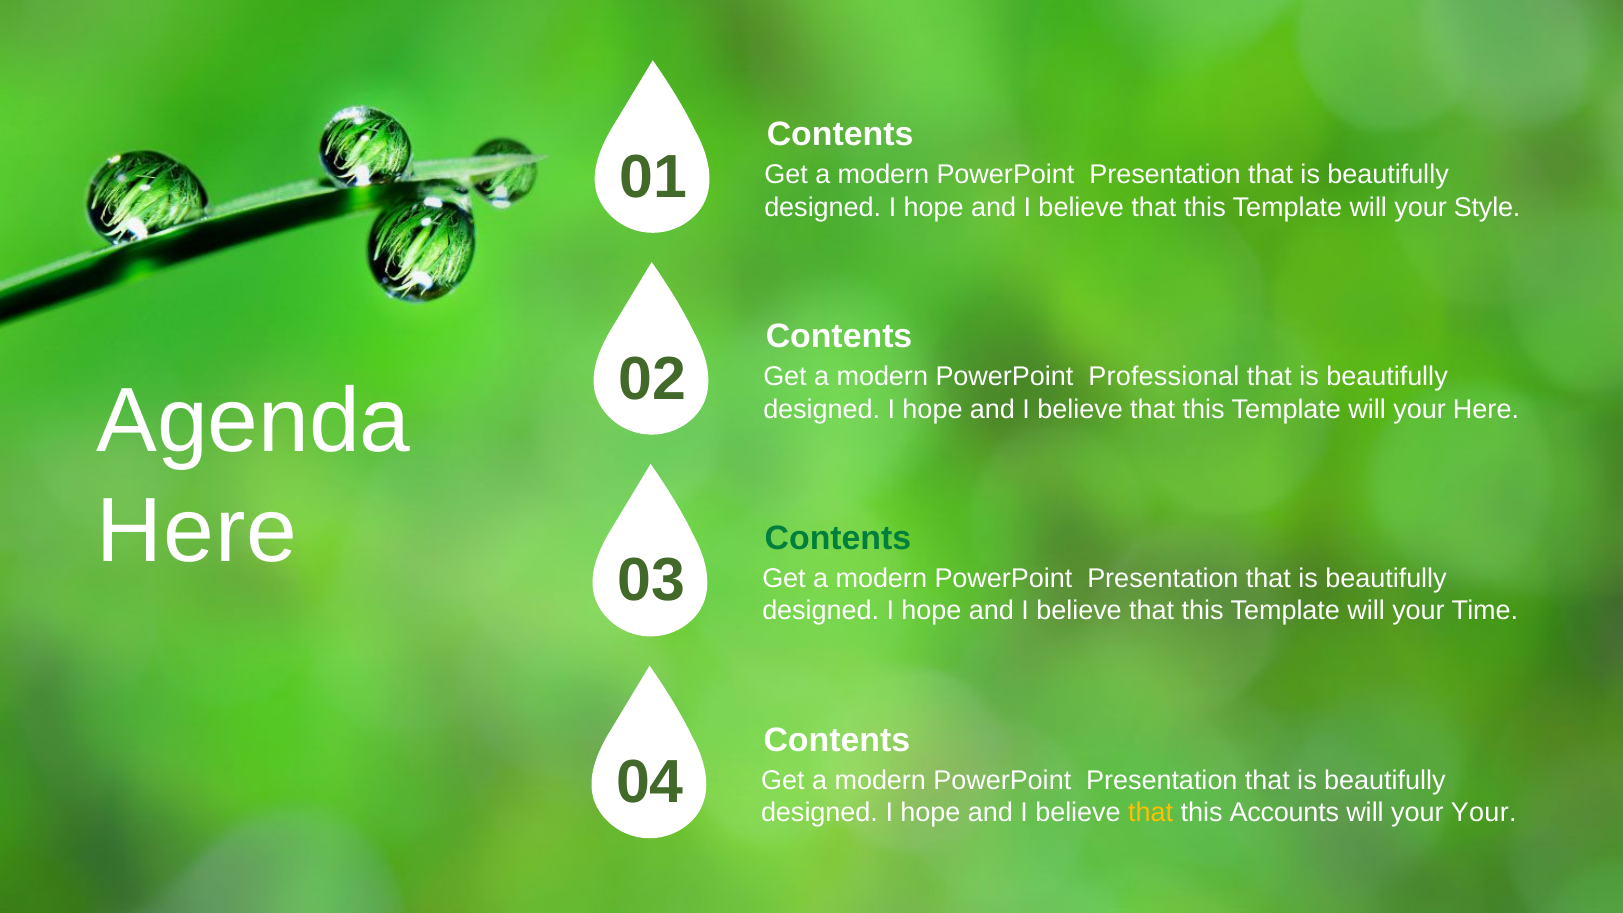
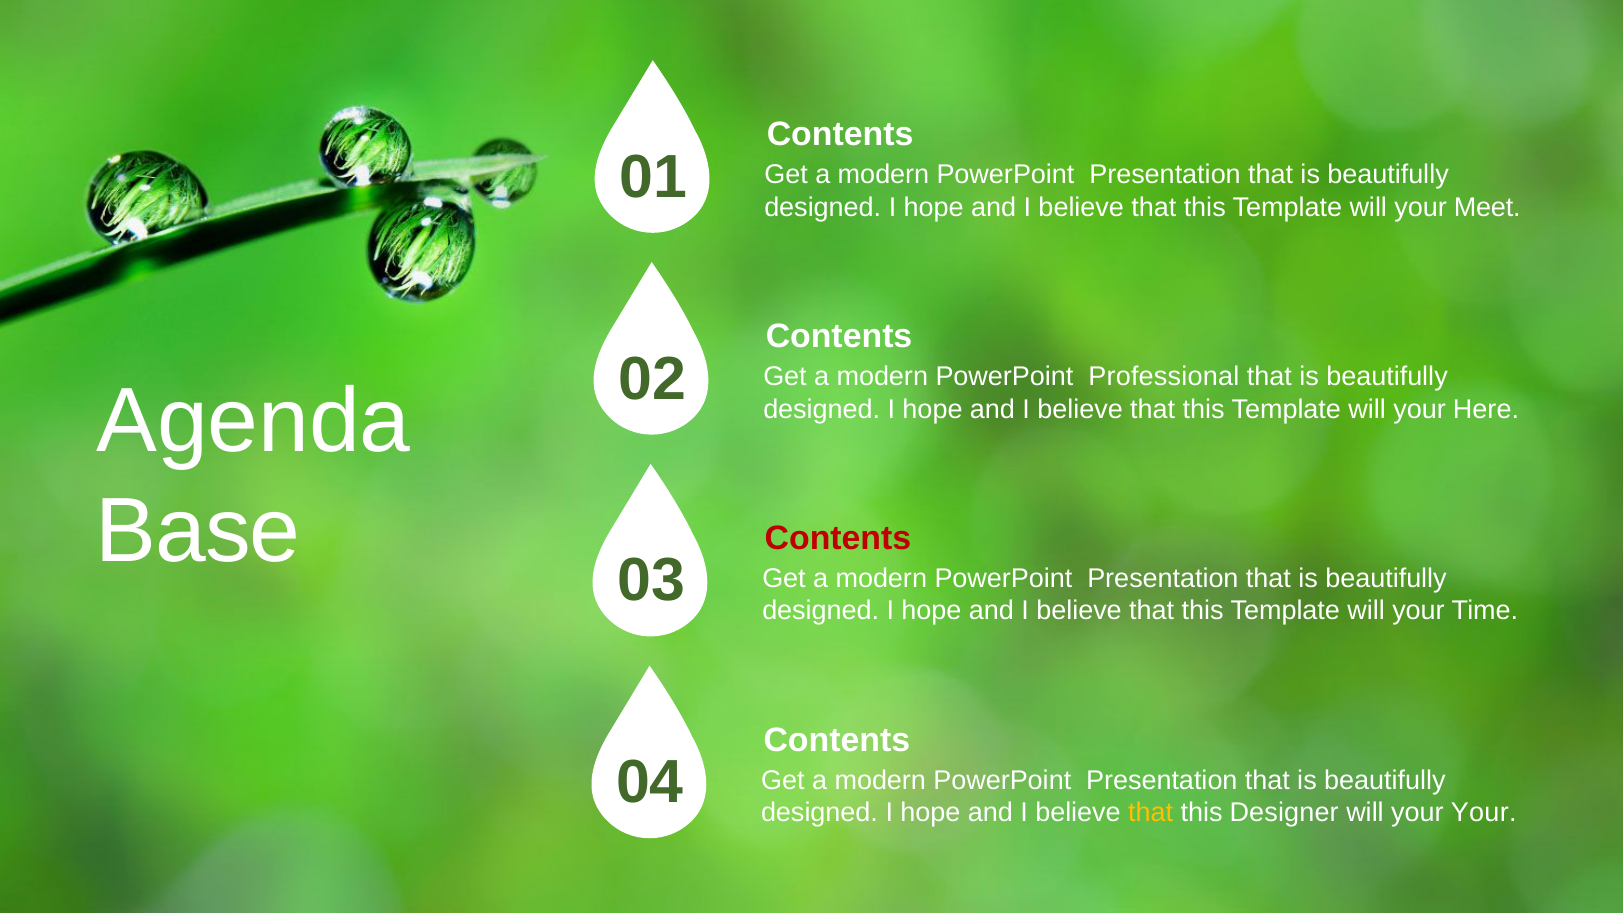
Style: Style -> Meet (1487, 207)
Here: Here -> Base (198, 531)
Contents colour: green -> red (838, 538)
Accounts: Accounts -> Designer (1284, 813)
